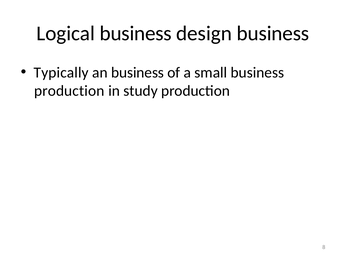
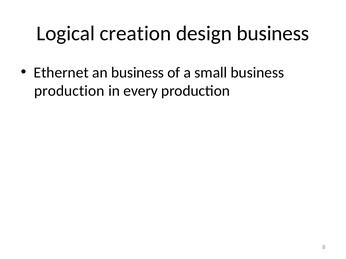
Logical business: business -> creation (136, 33)
Typically: Typically -> Ethernet (61, 73)
study: study -> every (141, 91)
